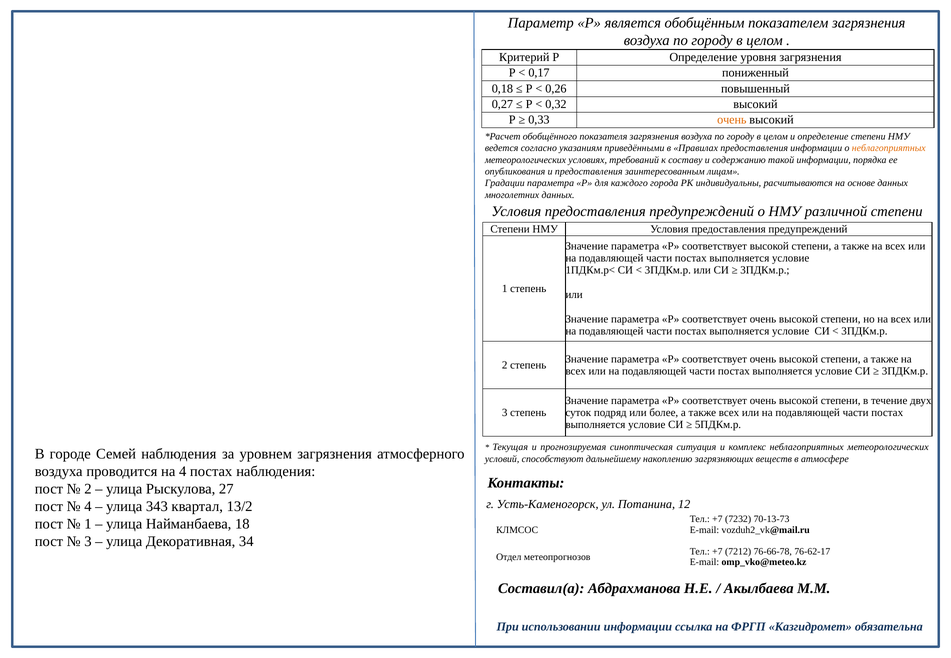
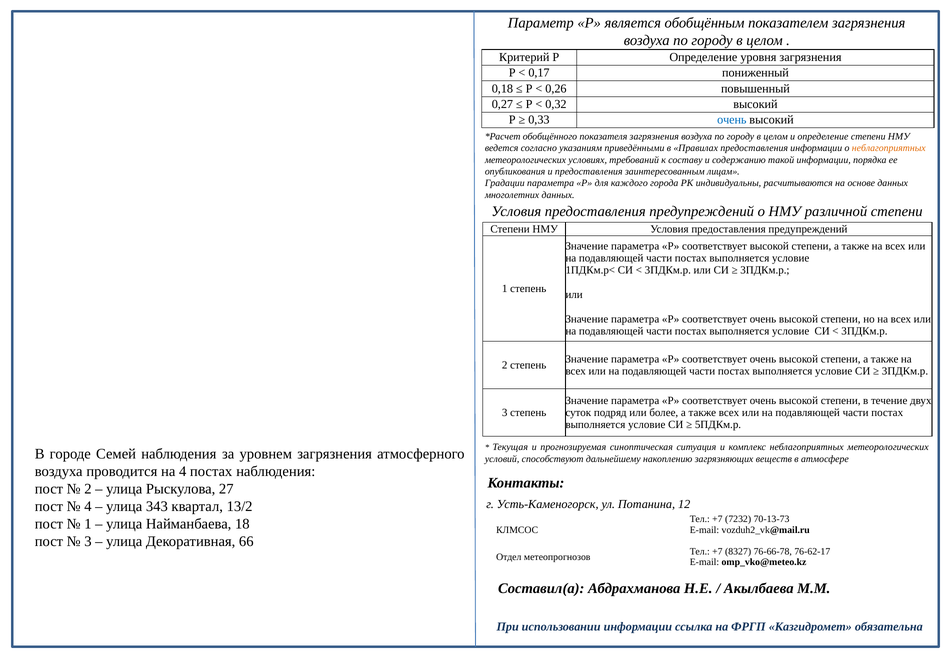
очень colour: orange -> blue (732, 120)
34: 34 -> 66 (246, 542)
7212: 7212 -> 8327 (738, 552)
